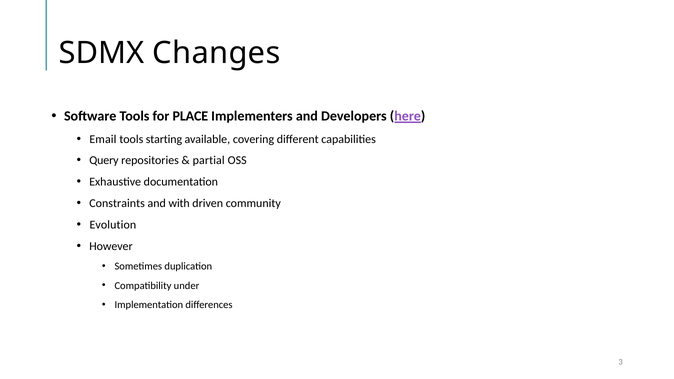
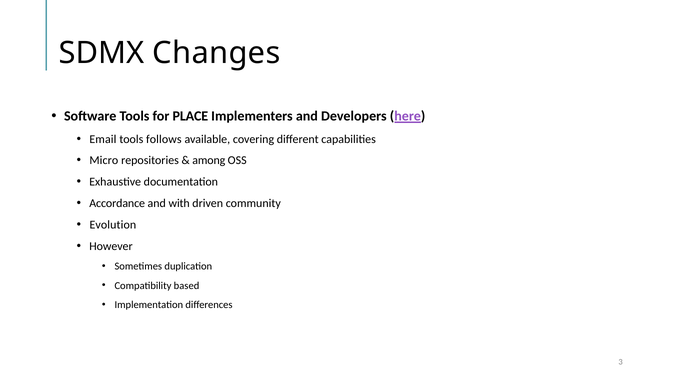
starting: starting -> follows (164, 139)
Query: Query -> Micro (104, 161)
partial: partial -> among (209, 161)
Constraints: Constraints -> Accordance (117, 203)
under: under -> based (187, 286)
